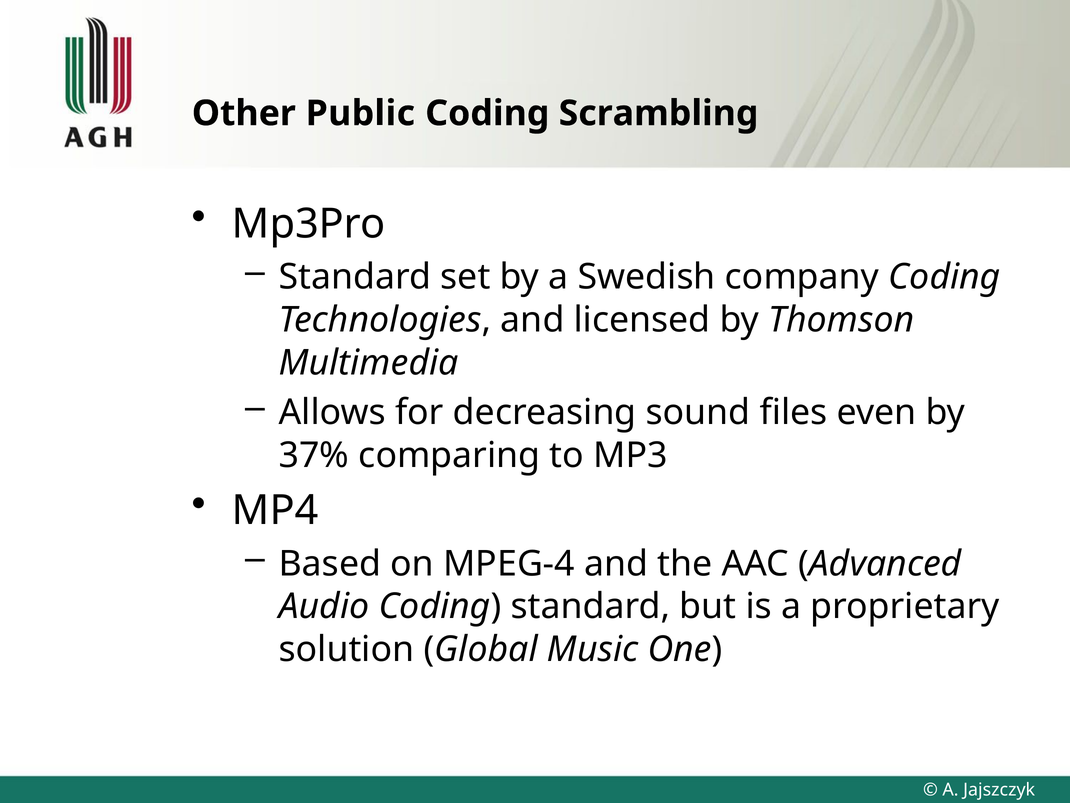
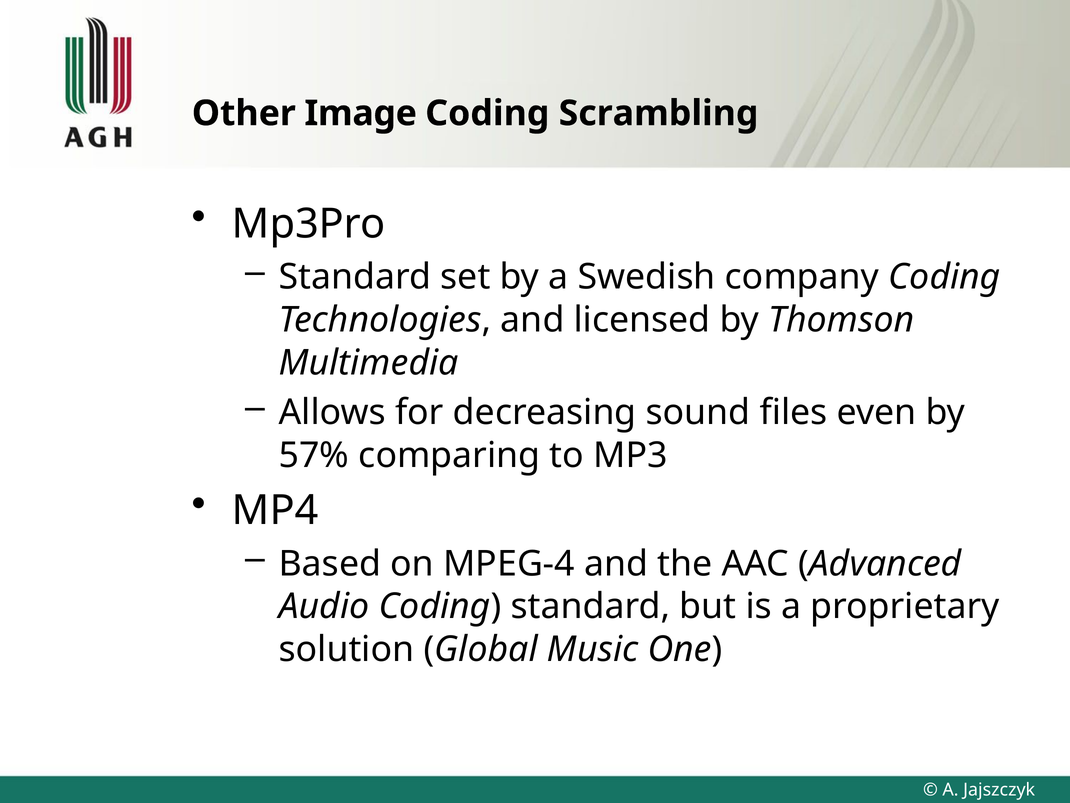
Public: Public -> Image (361, 113)
37%: 37% -> 57% (314, 455)
